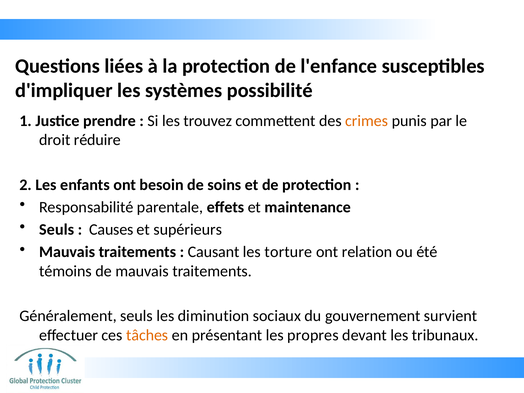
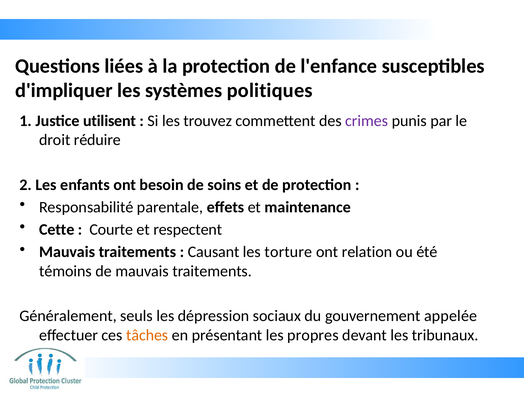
possibilité: possibilité -> politiques (270, 91)
prendre: prendre -> utilisent (110, 121)
crimes colour: orange -> purple (367, 121)
Seuls: Seuls -> Cette (57, 230)
Causes: Causes -> Courte (111, 230)
supérieurs: supérieurs -> respectent (188, 230)
diminution: diminution -> dépression (214, 316)
survient: survient -> appelée (451, 316)
